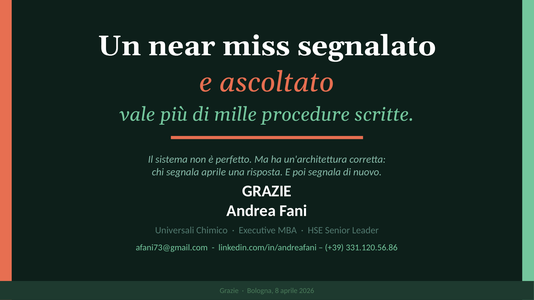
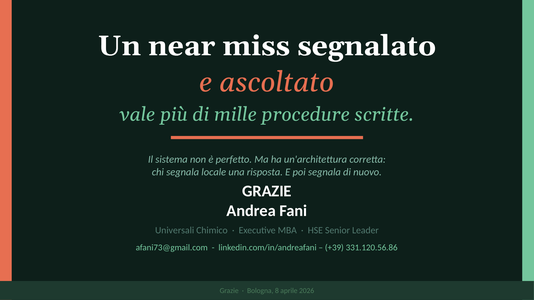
segnala aprile: aprile -> locale (214, 172)
